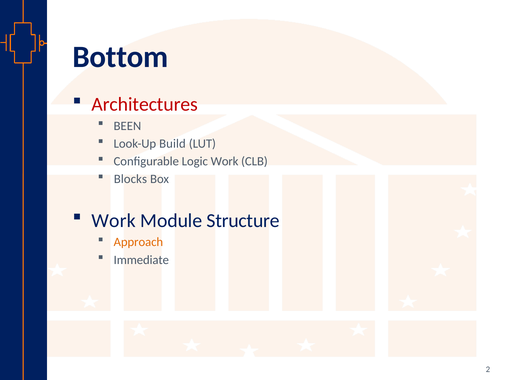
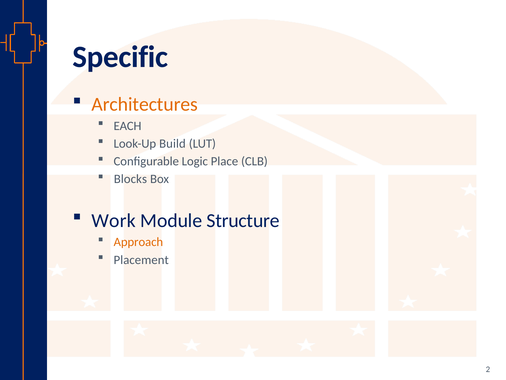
Bottom: Bottom -> Specific (120, 57)
Architectures colour: red -> orange (145, 104)
BEEN: BEEN -> EACH (128, 126)
Logic Work: Work -> Place (224, 161)
Immediate: Immediate -> Placement (141, 260)
